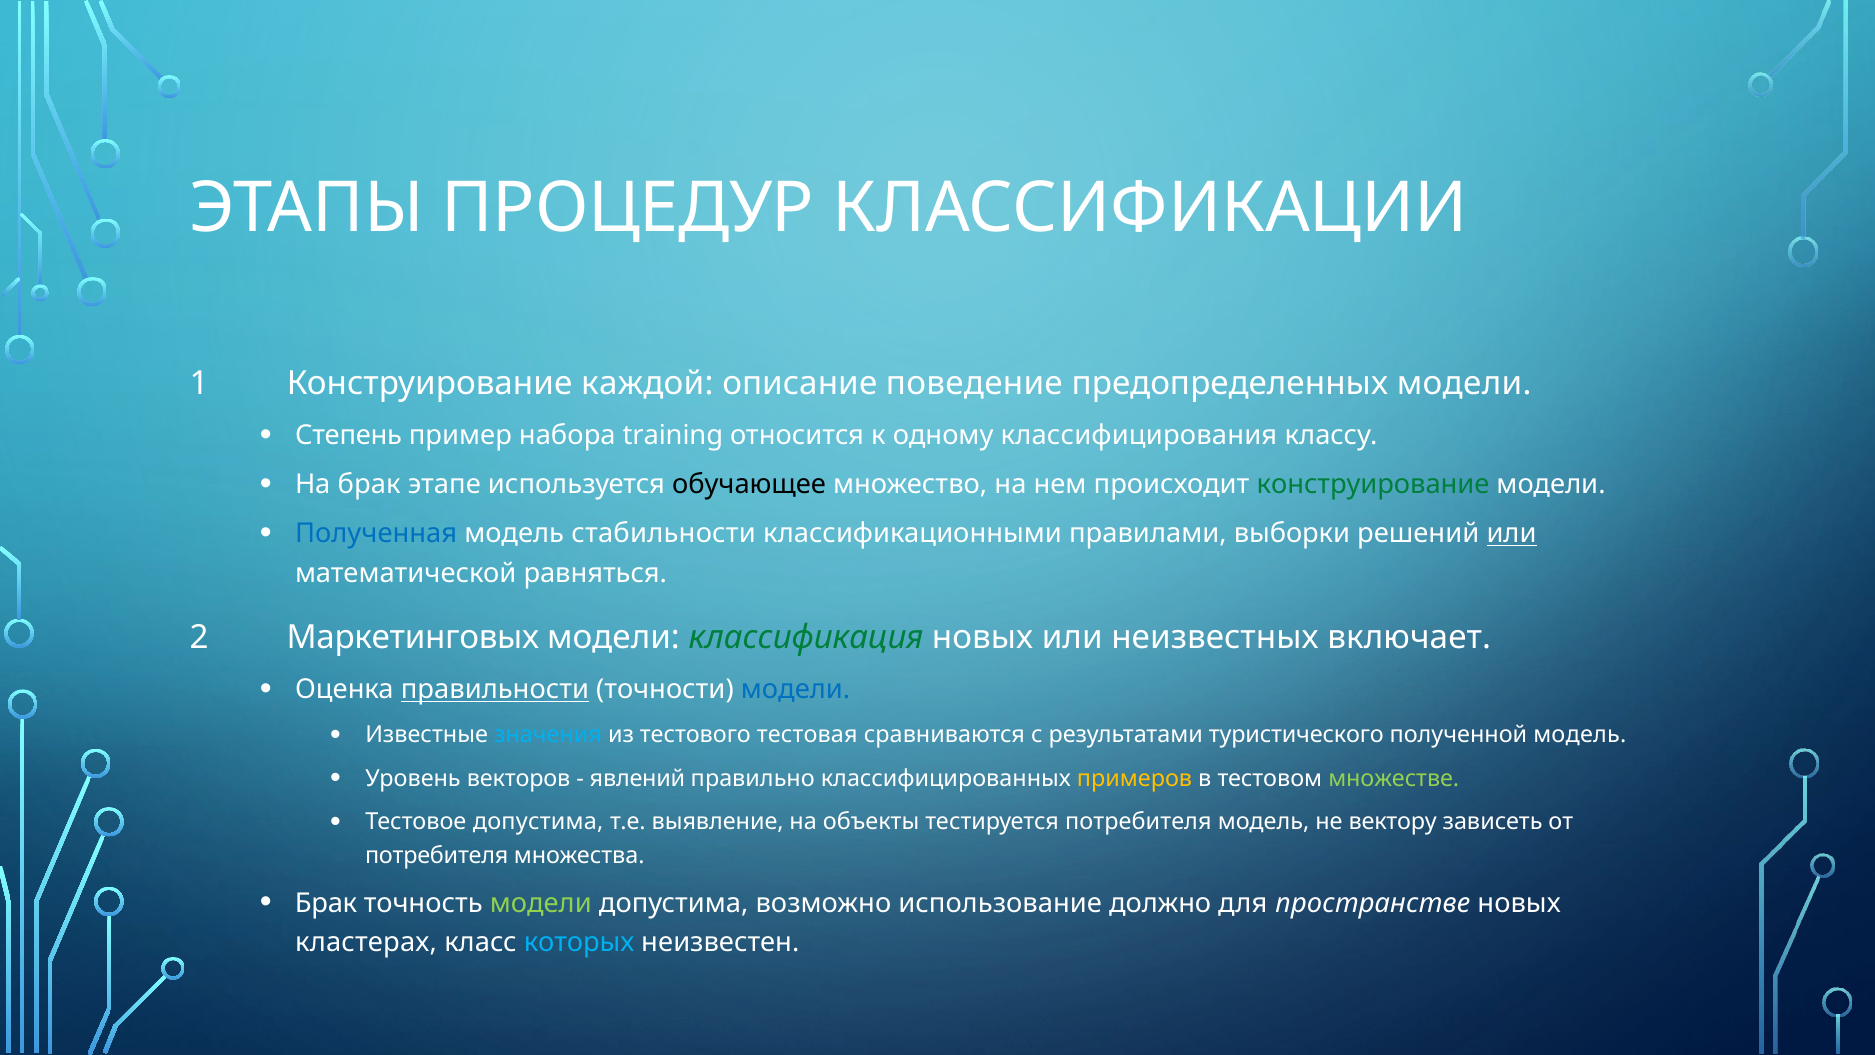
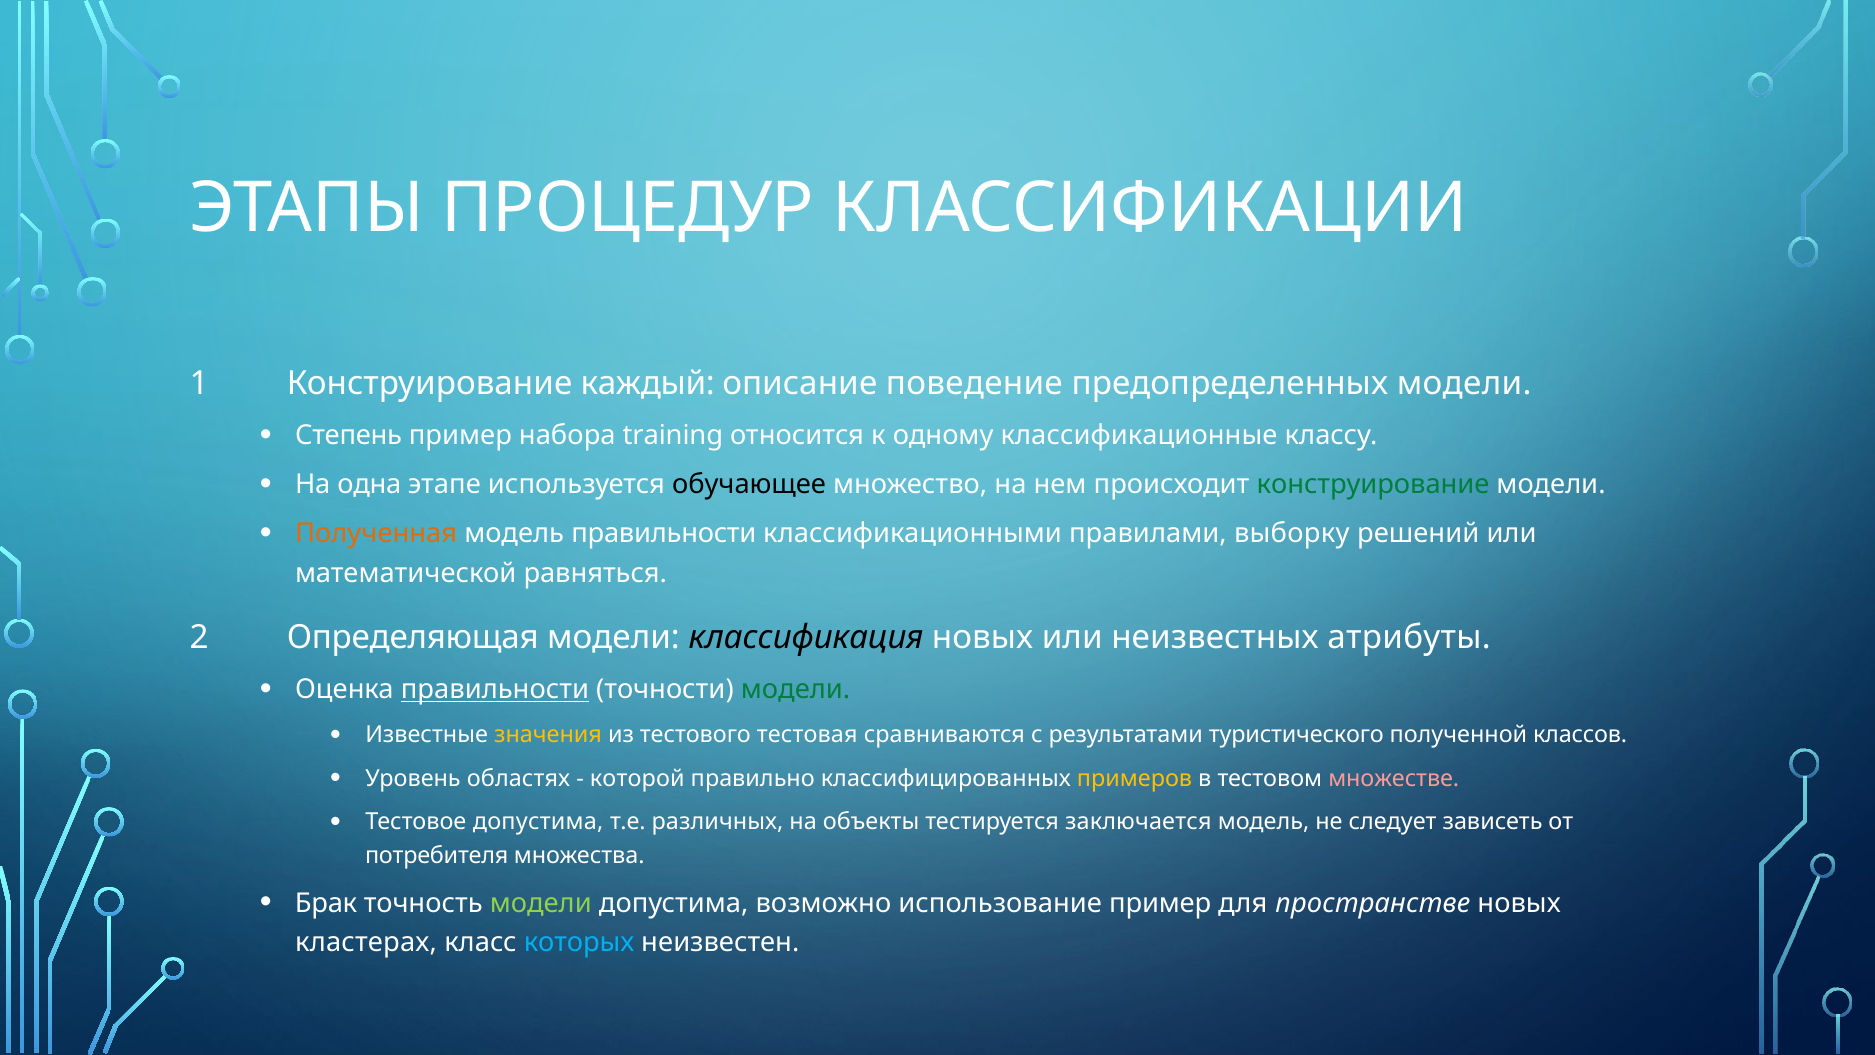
каждой: каждой -> каждый (648, 383)
классифицирования: классифицирования -> классификационные (1139, 435)
На брак: брак -> одна (369, 485)
Полученная colour: blue -> orange (376, 534)
модель стабильности: стабильности -> правильности (664, 534)
выборки: выборки -> выборку (1292, 534)
или underline: present -> none (1512, 534)
Маркетинговых: Маркетинговых -> Определяющая (413, 637)
классификация colour: green -> black (806, 637)
включает: включает -> атрибуты (1409, 637)
модели colour: blue -> green (796, 689)
значения colour: light blue -> yellow (548, 735)
полученной модель: модель -> классов (1580, 735)
векторов: векторов -> областях (519, 778)
явлений: явлений -> которой (637, 778)
множестве colour: light green -> pink (1394, 778)
выявление: выявление -> различных (718, 822)
тестируется потребителя: потребителя -> заключается (1138, 822)
вектору: вектору -> следует (1393, 822)
использование должно: должно -> пример (1160, 903)
